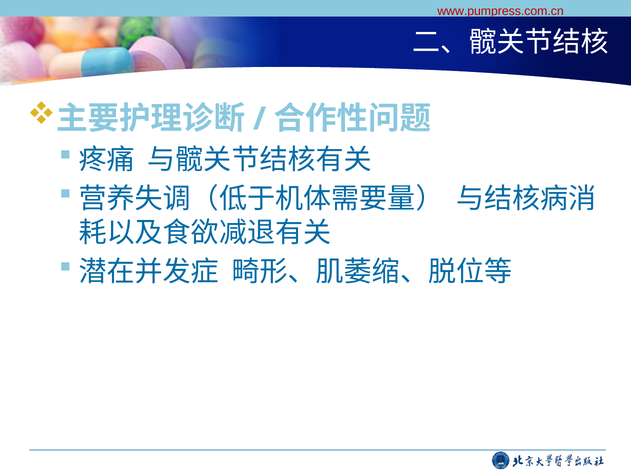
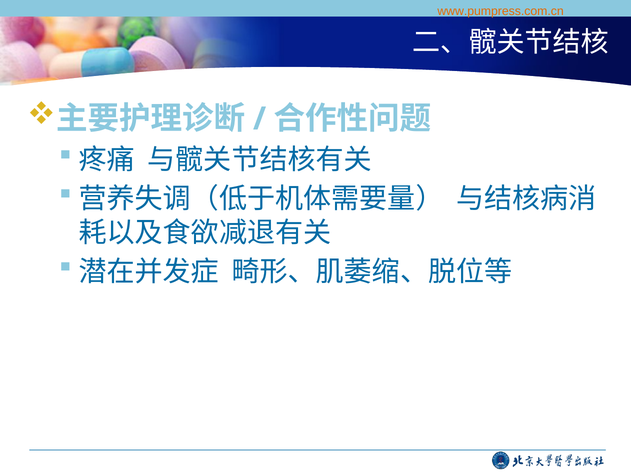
www.pumpress.com.cn colour: red -> orange (501, 11)
